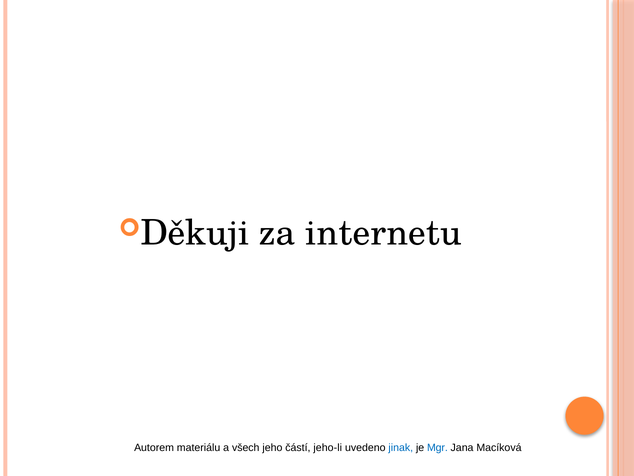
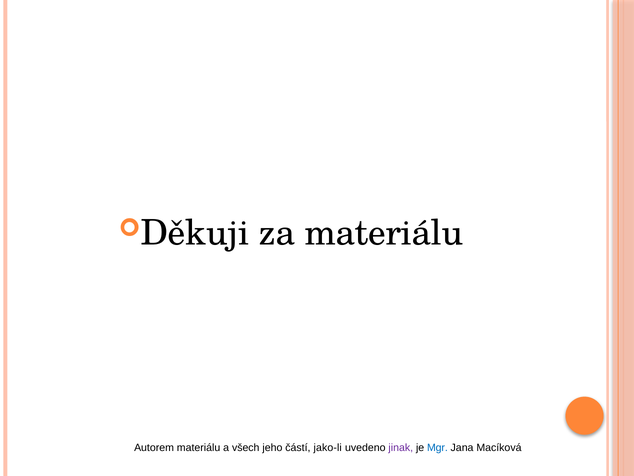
za internetu: internetu -> materiálu (384, 233)
jeho-li: jeho-li -> jako-li (328, 447)
jinak colour: blue -> purple (401, 447)
